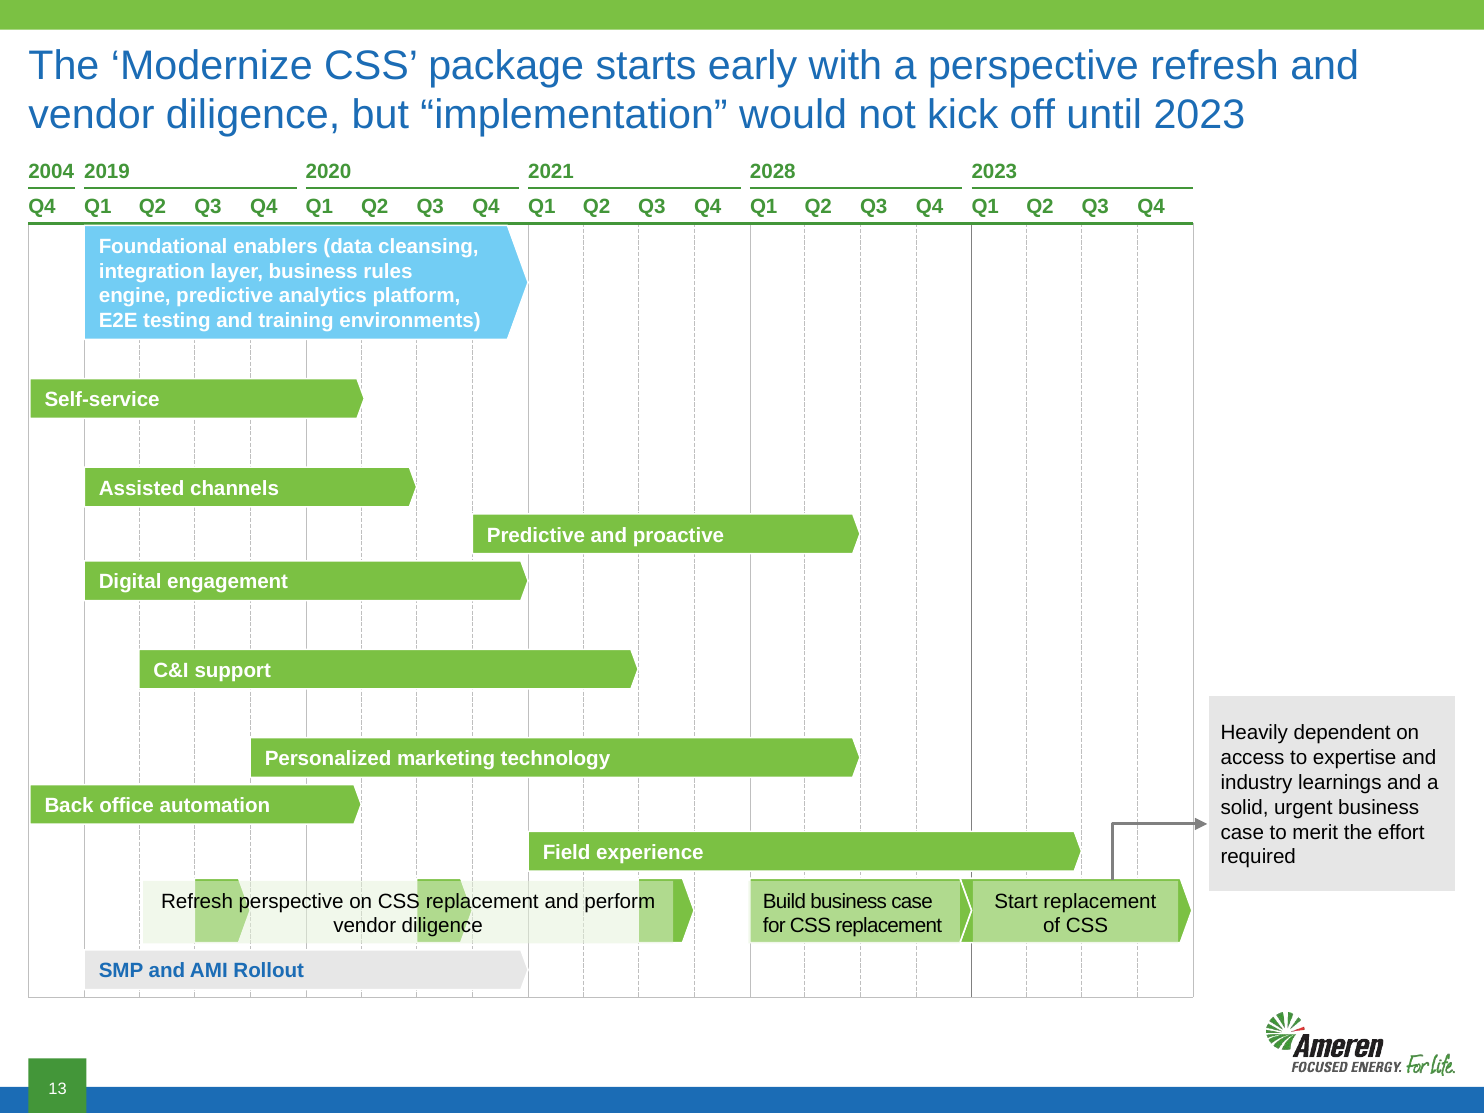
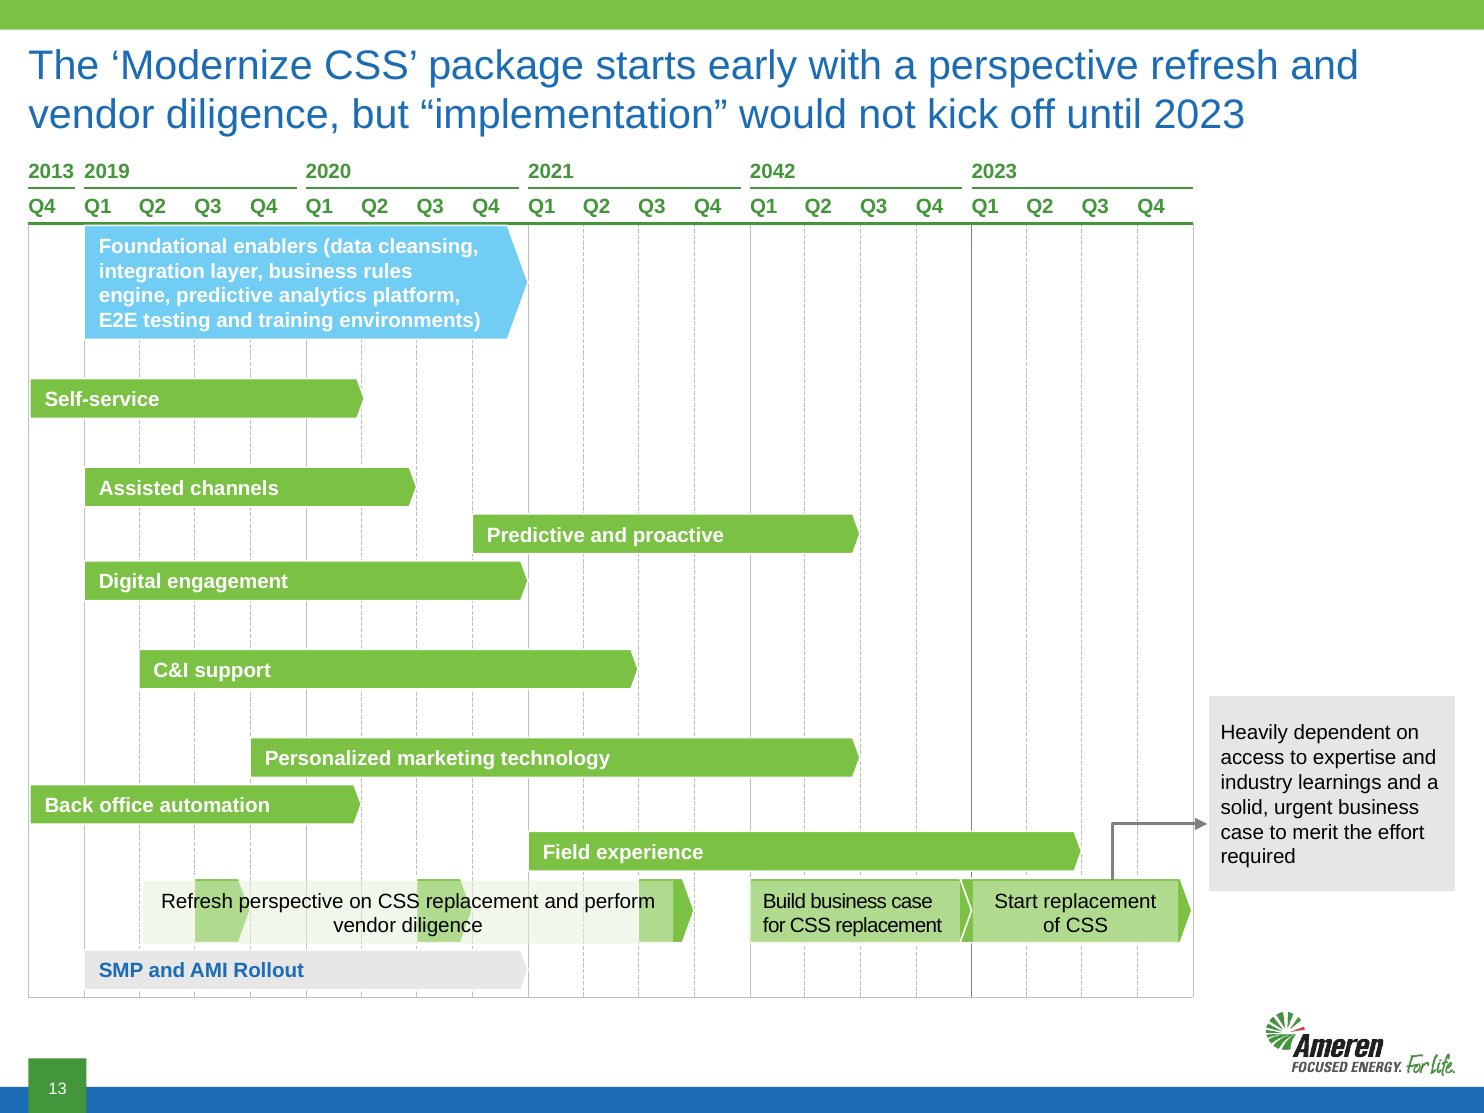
2004: 2004 -> 2013 (51, 172)
2028: 2028 -> 2042 (773, 172)
